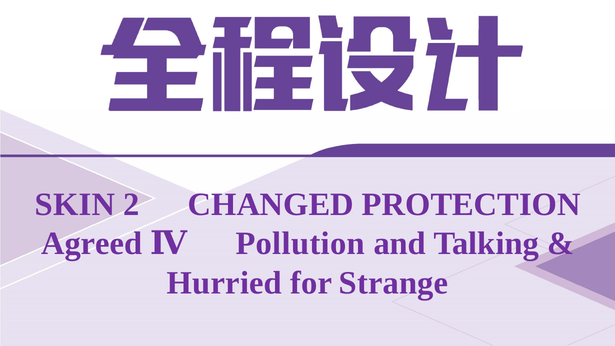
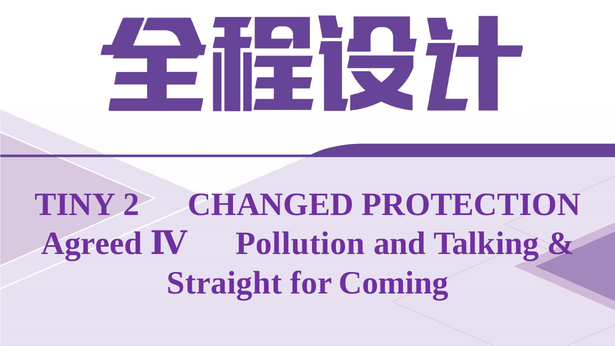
SKIN: SKIN -> TINY (75, 205)
Hurried: Hurried -> Straight (224, 283)
Strange: Strange -> Coming (394, 283)
